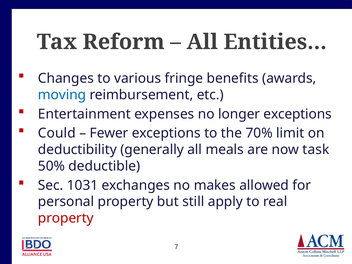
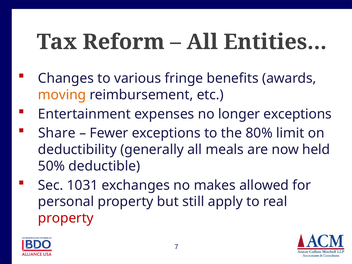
moving colour: blue -> orange (62, 95)
Could: Could -> Share (57, 133)
70%: 70% -> 80% (259, 133)
task: task -> held (316, 150)
